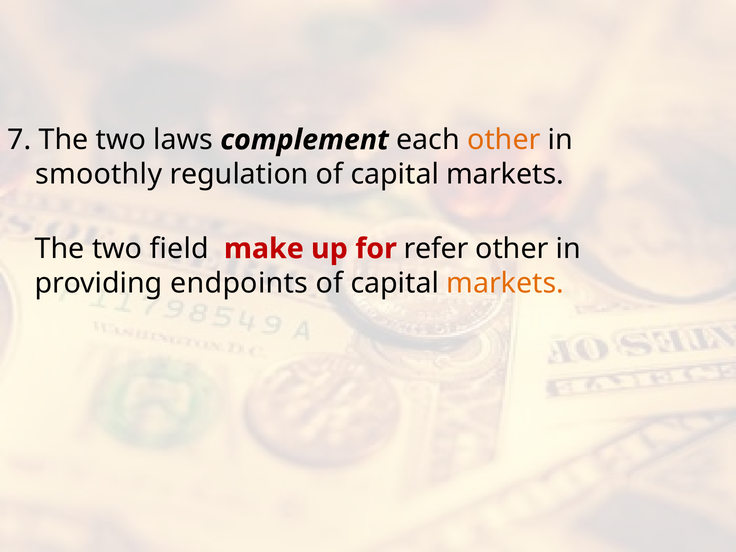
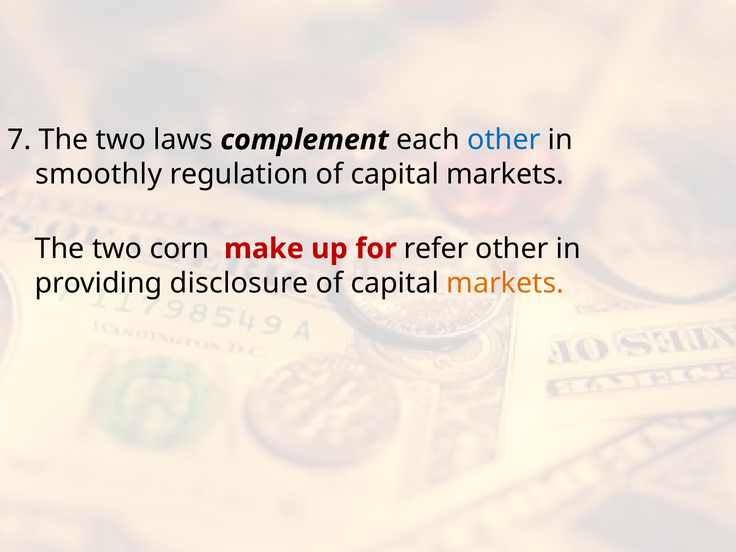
other colour: orange -> blue (504, 140)
field: field -> corn (179, 249)
endpoints: endpoints -> disclosure (239, 283)
